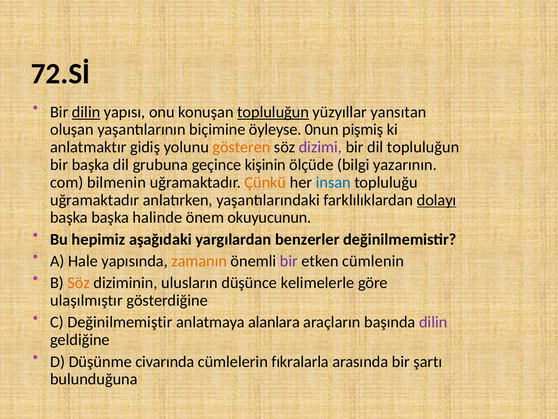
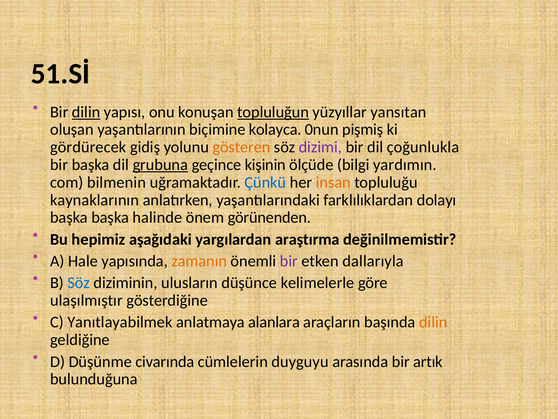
72.Sİ: 72.Sİ -> 51.Sİ (60, 74)
öyleyse: öyleyse -> kolayca (275, 129)
anlatmaktır: anlatmaktır -> gördürecek (88, 147)
dil topluluğun: topluluğun -> çoğunlukla (423, 147)
grubuna underline: none -> present (160, 165)
yazarının: yazarının -> yardımın (405, 165)
Çünkü colour: orange -> blue (265, 182)
insan colour: blue -> orange (333, 182)
uğramaktadır: uğramaktadır -> kaynaklarının (95, 200)
dolayı underline: present -> none (437, 200)
okuyucunun: okuyucunun -> görünenden (269, 217)
benzerler: benzerler -> araştırma (307, 239)
cümlenin: cümlenin -> dallarıyla (373, 261)
Söz colour: orange -> blue (79, 283)
Değinilmemiştir: Değinilmemiştir -> Yanıtlayabilmek (120, 322)
dilin colour: purple -> orange (433, 322)
fıkralarla: fıkralarla -> duyguyu (300, 361)
şartı: şartı -> artık (428, 361)
